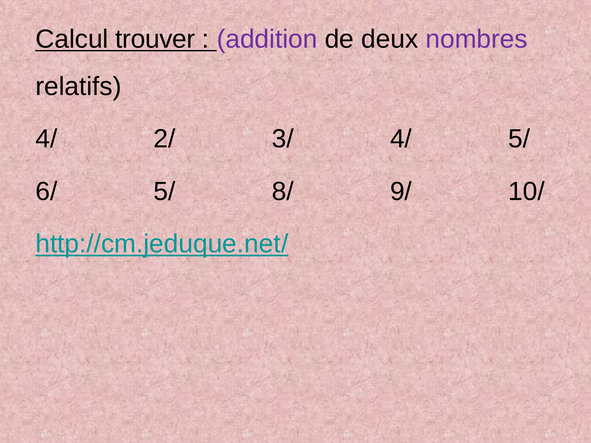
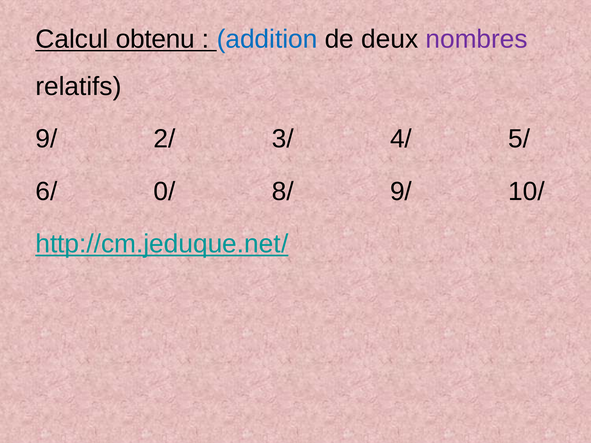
trouver: trouver -> obtenu (155, 39)
addition colour: purple -> blue (267, 39)
4/: 4/ -> 9/ (46, 139)
6/ 5/: 5/ -> 0/ (165, 192)
